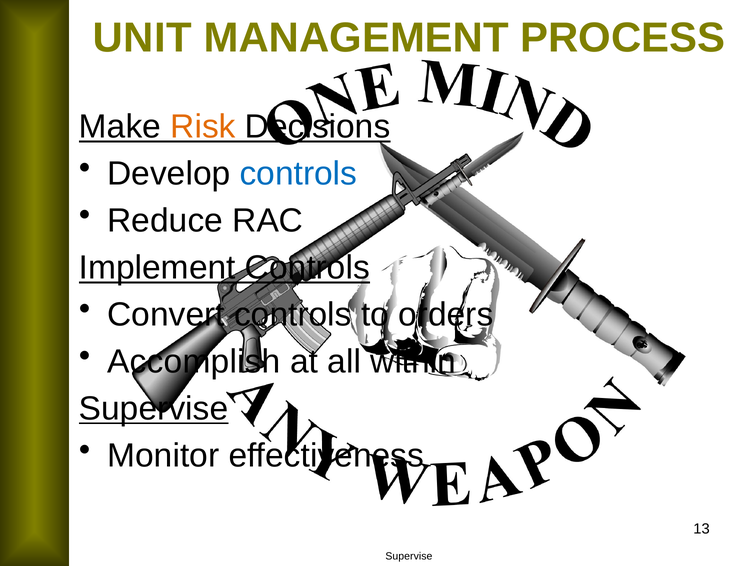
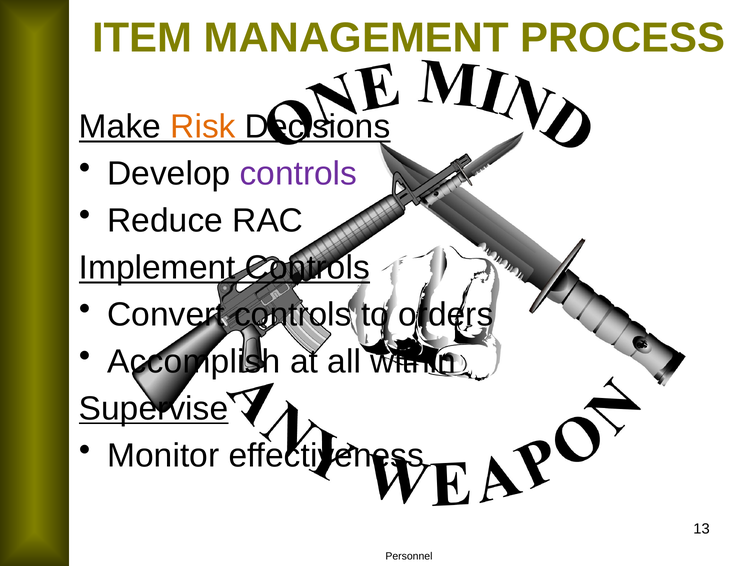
UNIT: UNIT -> ITEM (142, 38)
controls colour: blue -> purple (298, 174)
Supervise: Supervise -> Personnel (409, 557)
